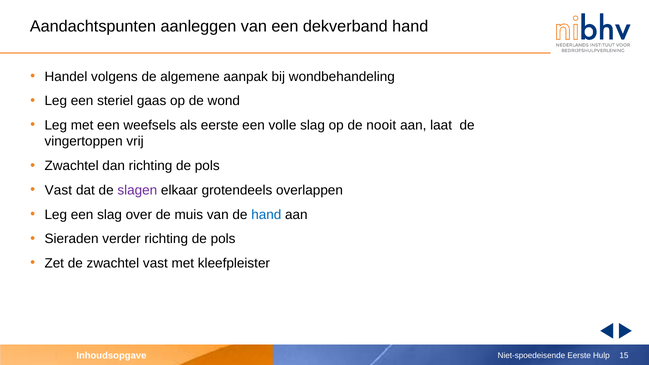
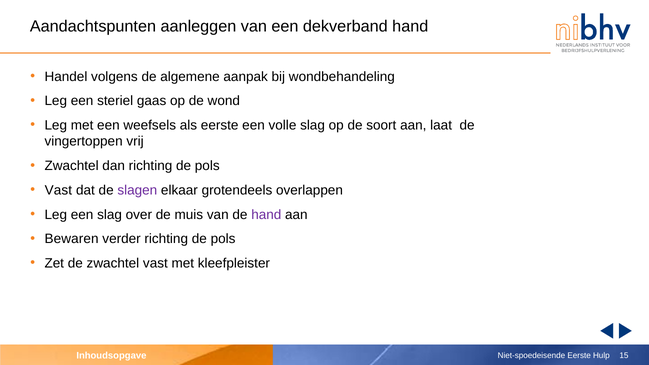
nooit: nooit -> soort (381, 125)
hand colour: blue -> purple (266, 215)
Sieraden: Sieraden -> Bewaren (72, 239)
